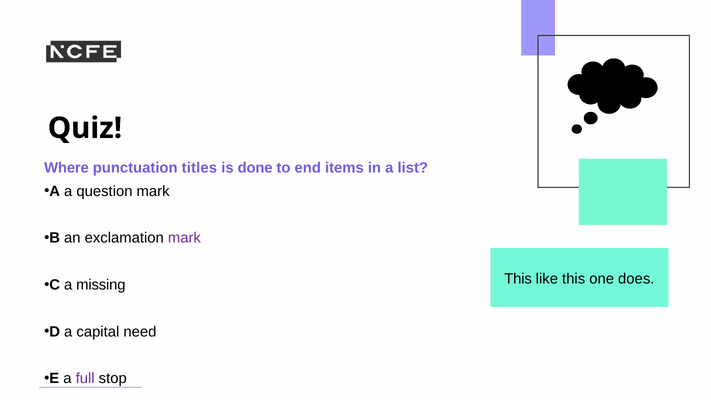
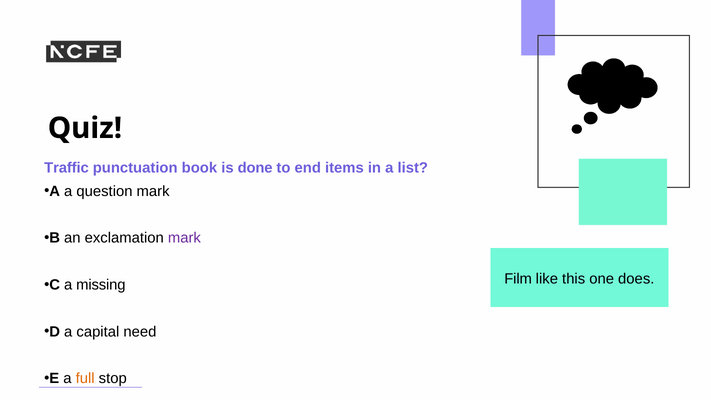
Where: Where -> Traffic (66, 168)
titles: titles -> book (199, 168)
This: This -> Film (518, 279)
full colour: purple -> orange (85, 378)
